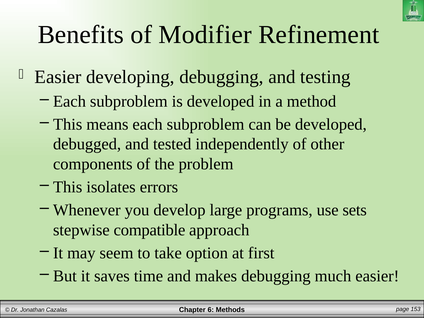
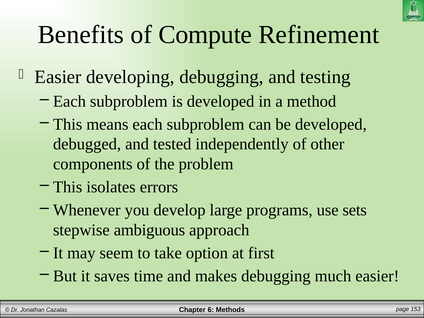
Modifier: Modifier -> Compute (205, 35)
compatible: compatible -> ambiguous (149, 230)
